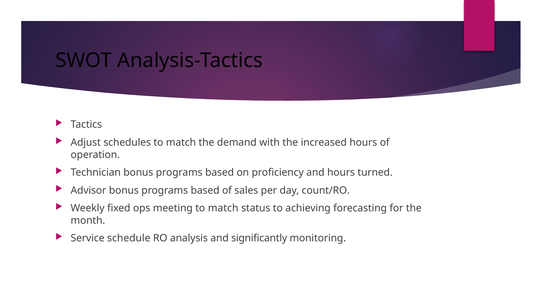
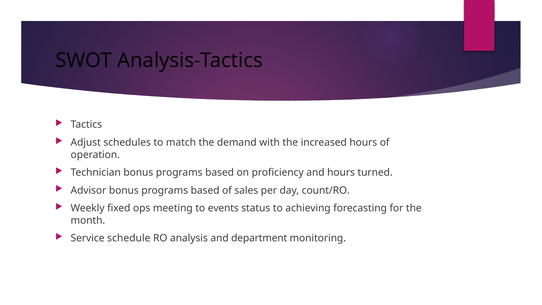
meeting to match: match -> events (223, 208)
significantly: significantly -> department (259, 238)
